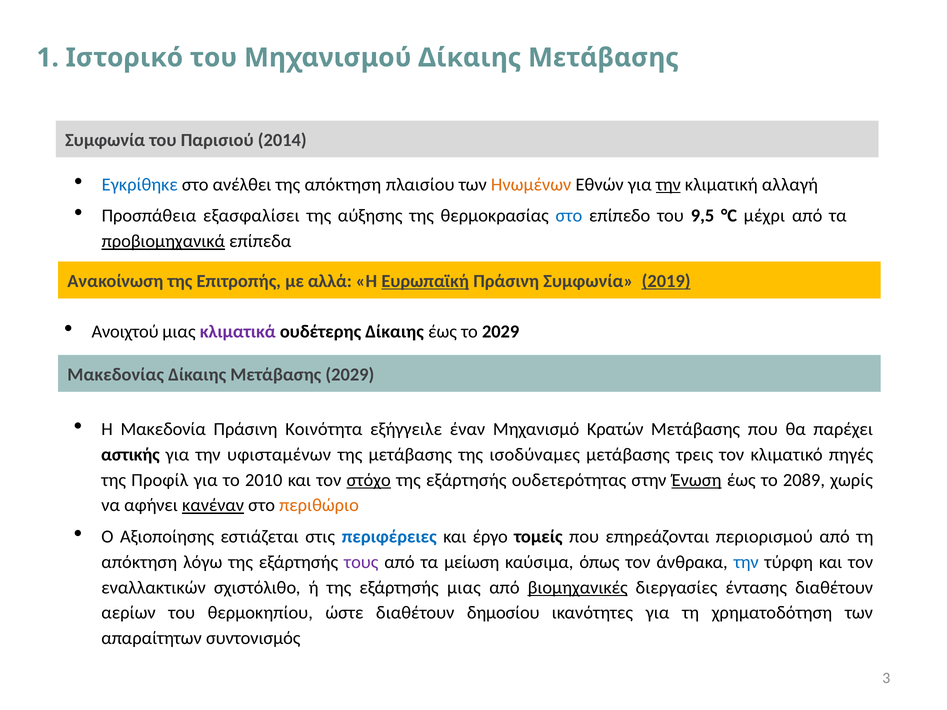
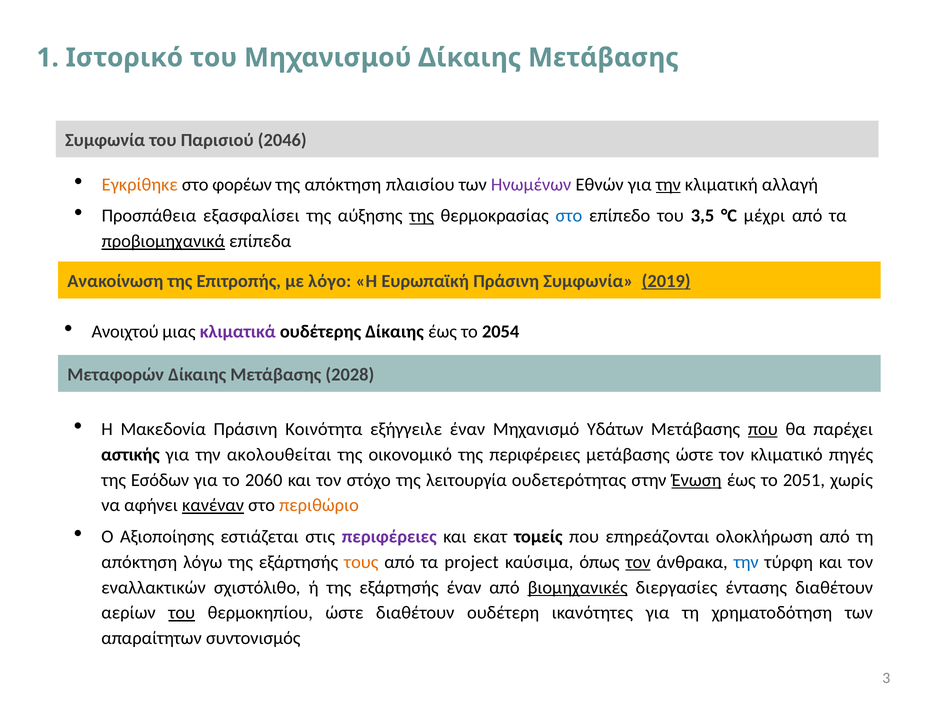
2014: 2014 -> 2046 (282, 140)
Εγκρίθηκε colour: blue -> orange (140, 185)
ανέλθει: ανέλθει -> φορέων (242, 185)
Ηνωμένων colour: orange -> purple (531, 185)
της underline: none -> present (422, 216)
9,5: 9,5 -> 3,5 (703, 216)
αλλά: αλλά -> λόγο (330, 281)
Ευρωπαϊκή underline: present -> none (425, 281)
το 2029: 2029 -> 2054 (501, 332)
Μακεδονίας: Μακεδονίας -> Μεταφορών (116, 375)
Μετάβασης 2029: 2029 -> 2028 (350, 375)
Κρατών: Κρατών -> Υδάτων (615, 429)
που underline: none -> present (763, 429)
υφισταμένων: υφισταμένων -> ακολουθείται (279, 455)
της μετάβασης: μετάβασης -> οικονομικό (410, 455)
της ισοδύναμες: ισοδύναμες -> περιφέρειες (535, 455)
μετάβασης τρεις: τρεις -> ώστε (695, 455)
Προφίλ: Προφίλ -> Εσόδων (160, 480)
2010: 2010 -> 2060 (264, 480)
στόχο underline: present -> none (369, 480)
εξάρτησής: εξάρτησής -> λειτουργία (466, 480)
2089: 2089 -> 2051 (804, 480)
περιφέρειες colour: blue -> purple (389, 537)
έργο: έργο -> εκατ (490, 537)
περιορισμού: περιορισμού -> ολοκλήρωση (764, 537)
τους colour: purple -> orange (361, 562)
μείωση: μείωση -> project (472, 562)
τον underline: none -> present (638, 562)
εξάρτησής μιας: μιας -> έναν (464, 588)
του underline: none -> present (182, 613)
δημοσίου: δημοσίου -> ουδέτερη (503, 613)
